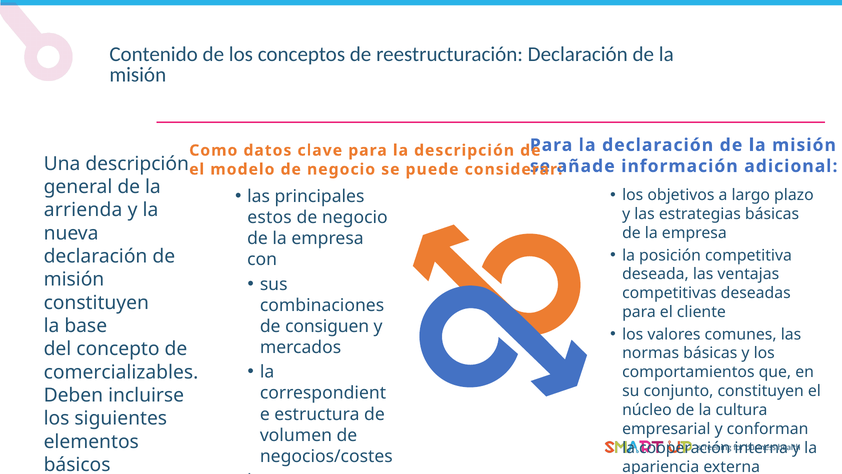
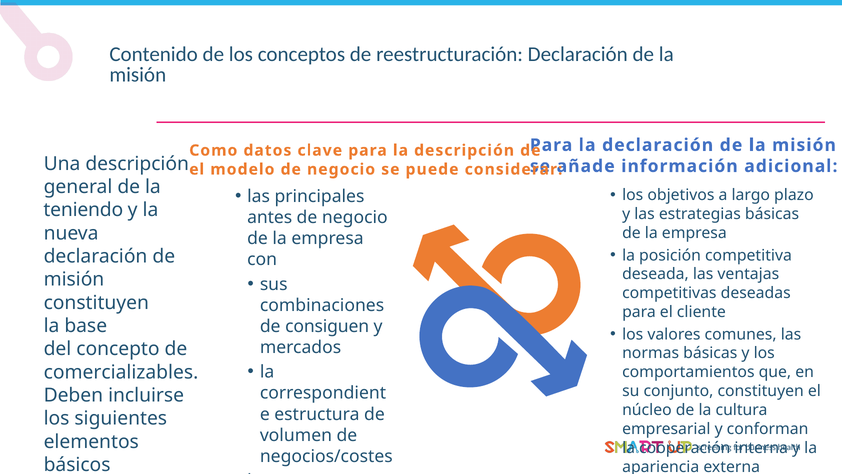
arrienda: arrienda -> teniendo (83, 210)
estos: estos -> antes (270, 217)
